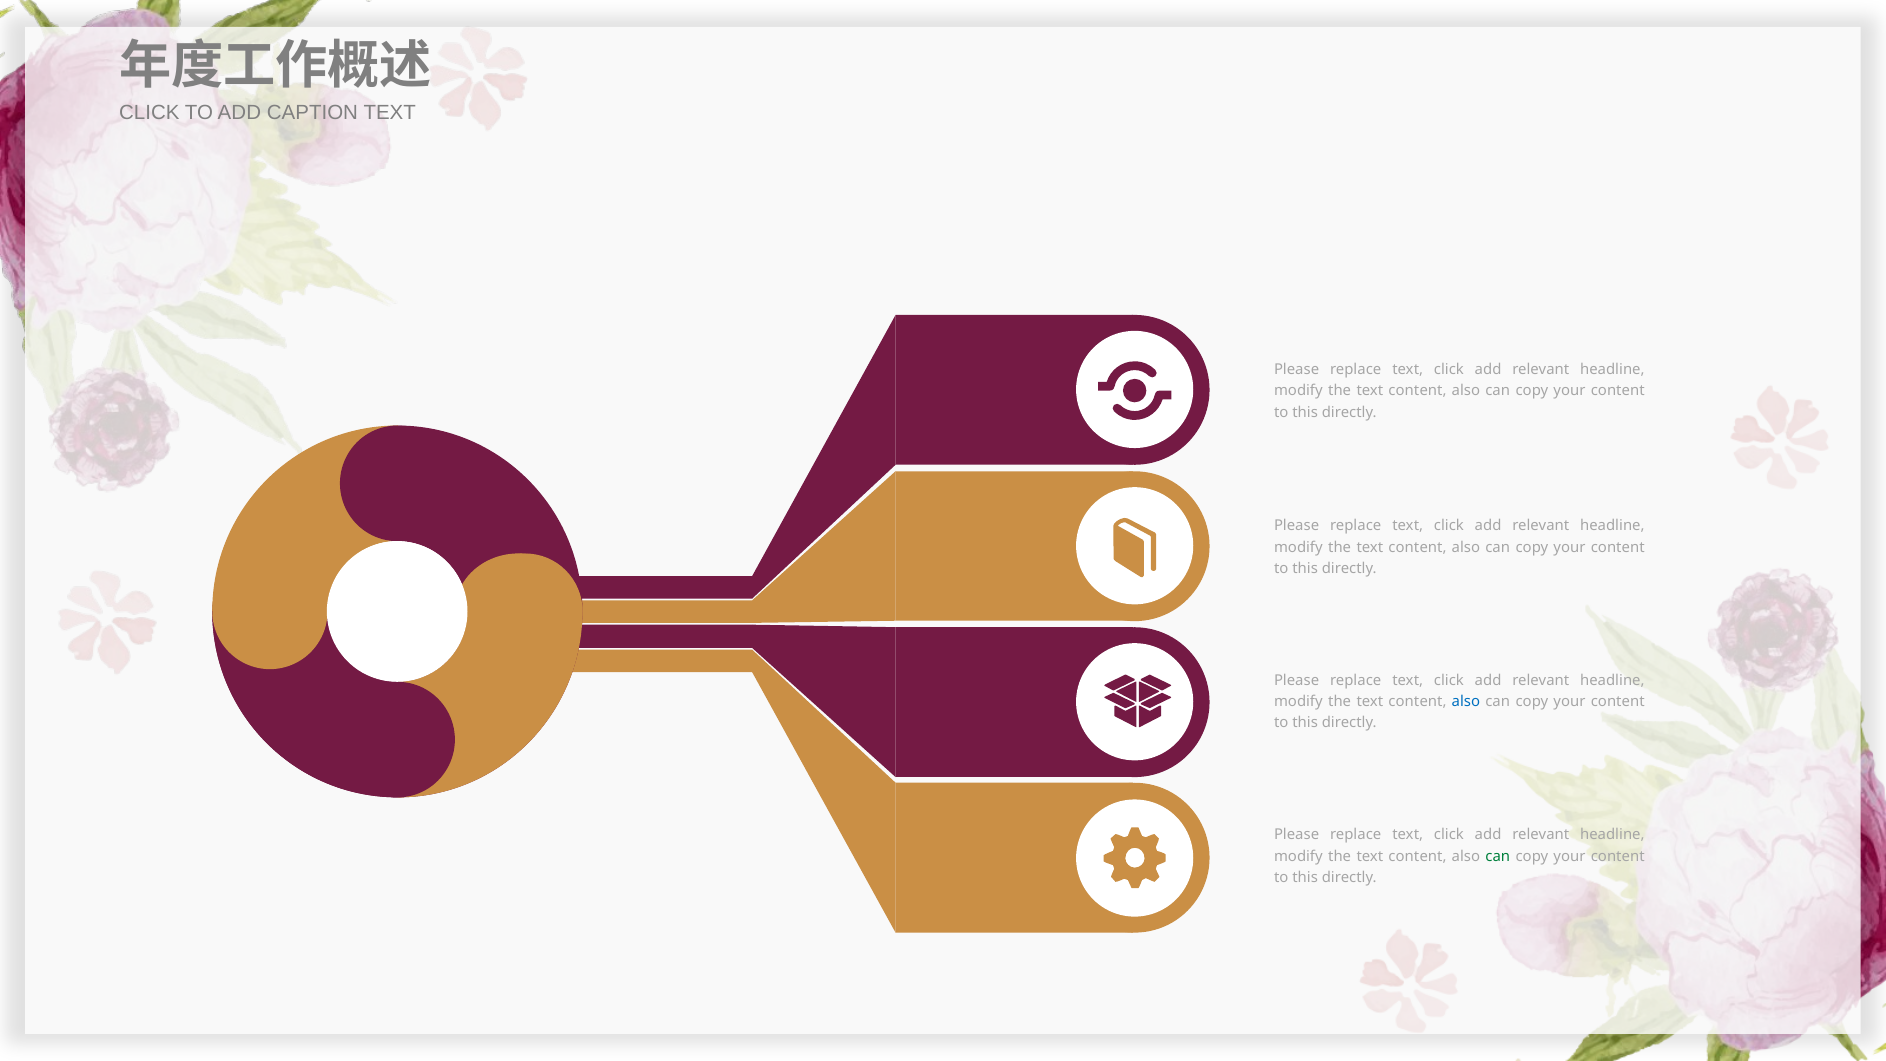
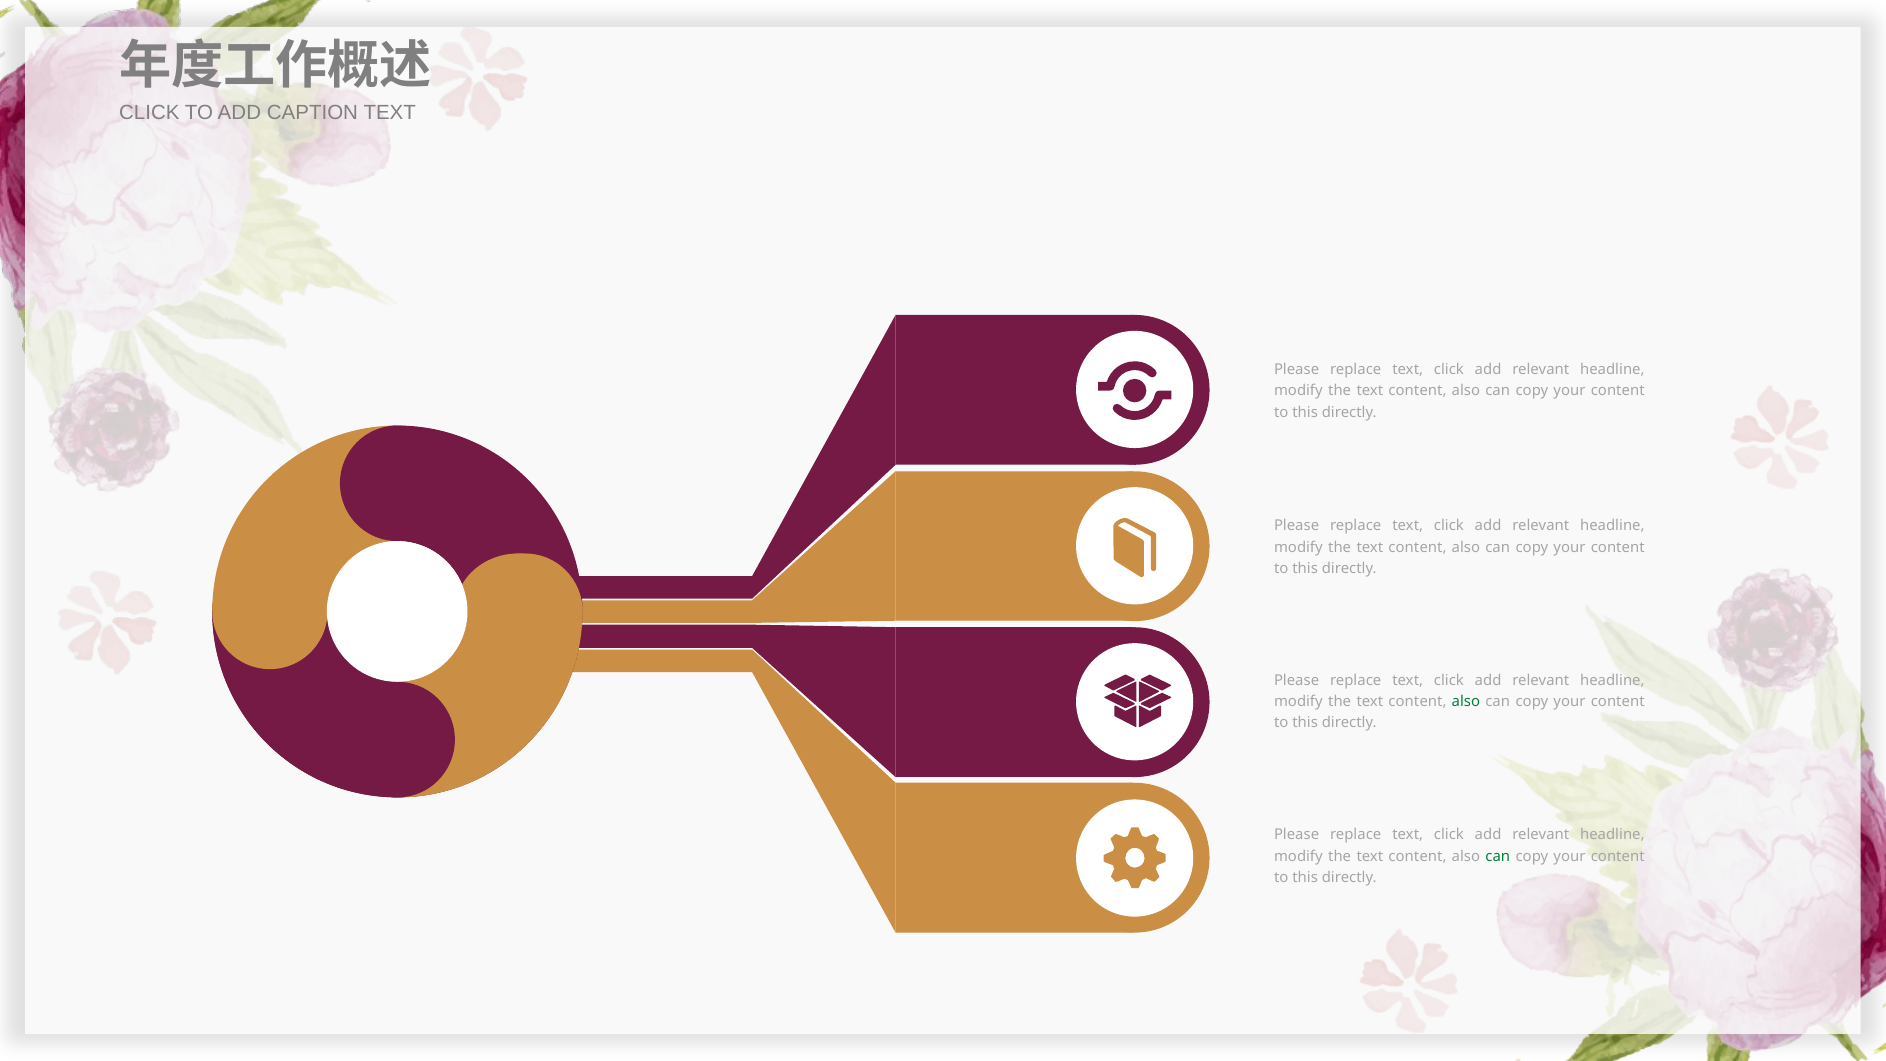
also colour: blue -> green (1466, 702)
